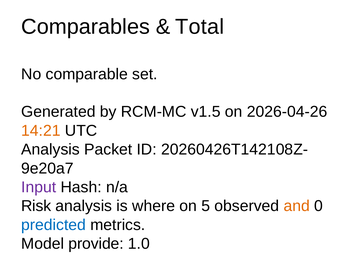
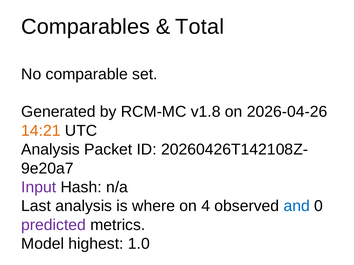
v1.5: v1.5 -> v1.8 (206, 112)
Risk: Risk -> Last (36, 206)
5: 5 -> 4 (206, 206)
and colour: orange -> blue (297, 206)
predicted colour: blue -> purple (54, 225)
provide: provide -> highest (96, 244)
